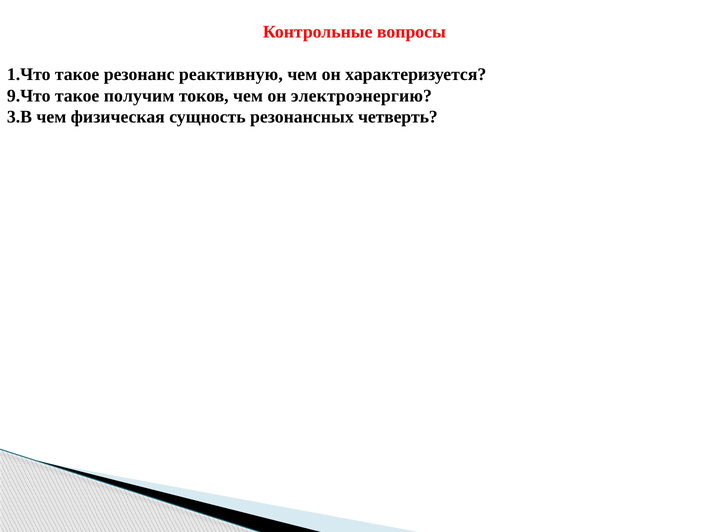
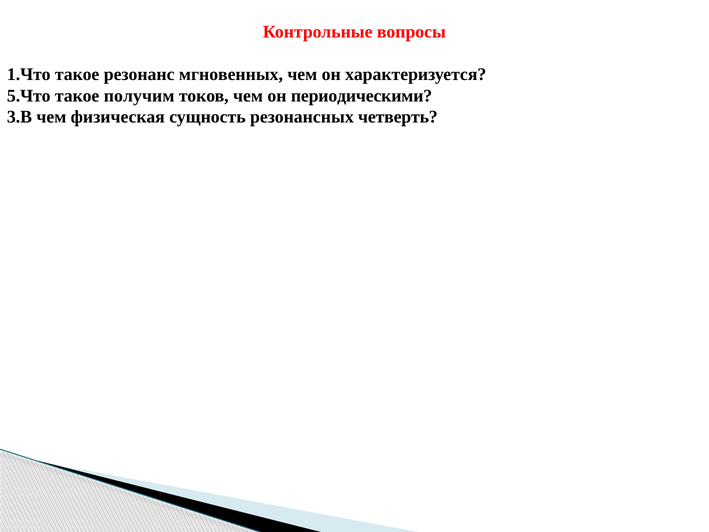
реактивную: реактивную -> мгновенных (231, 74)
9.Что: 9.Что -> 5.Что (29, 96)
электроэнергию: электроэнергию -> периодическими (362, 96)
